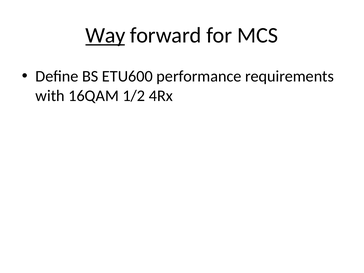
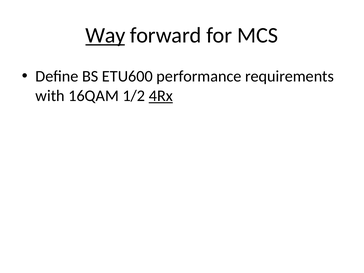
4Rx underline: none -> present (161, 96)
